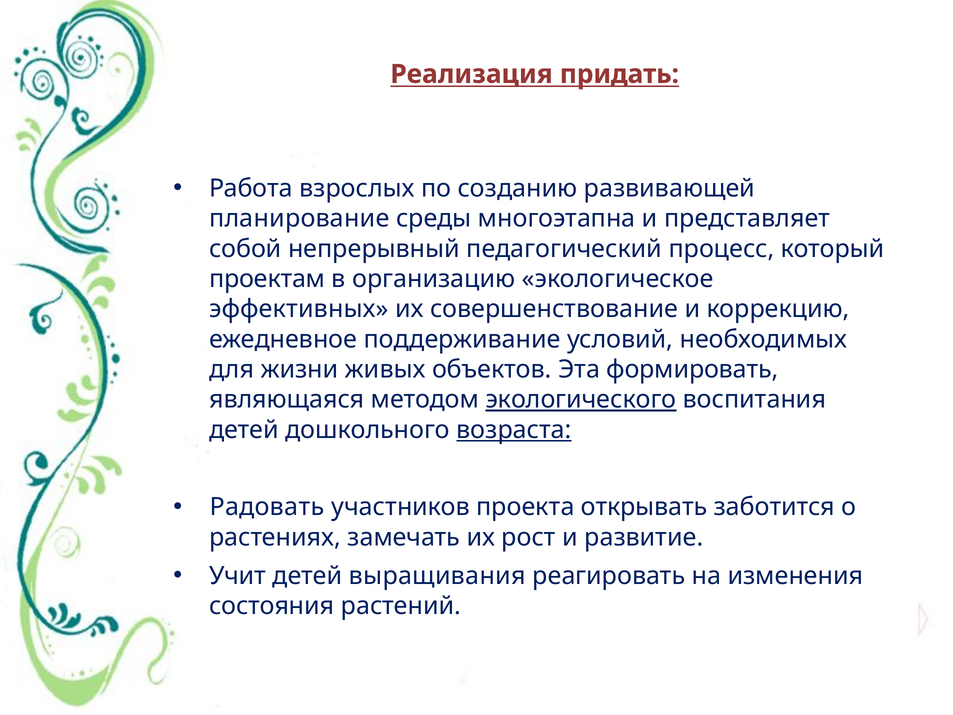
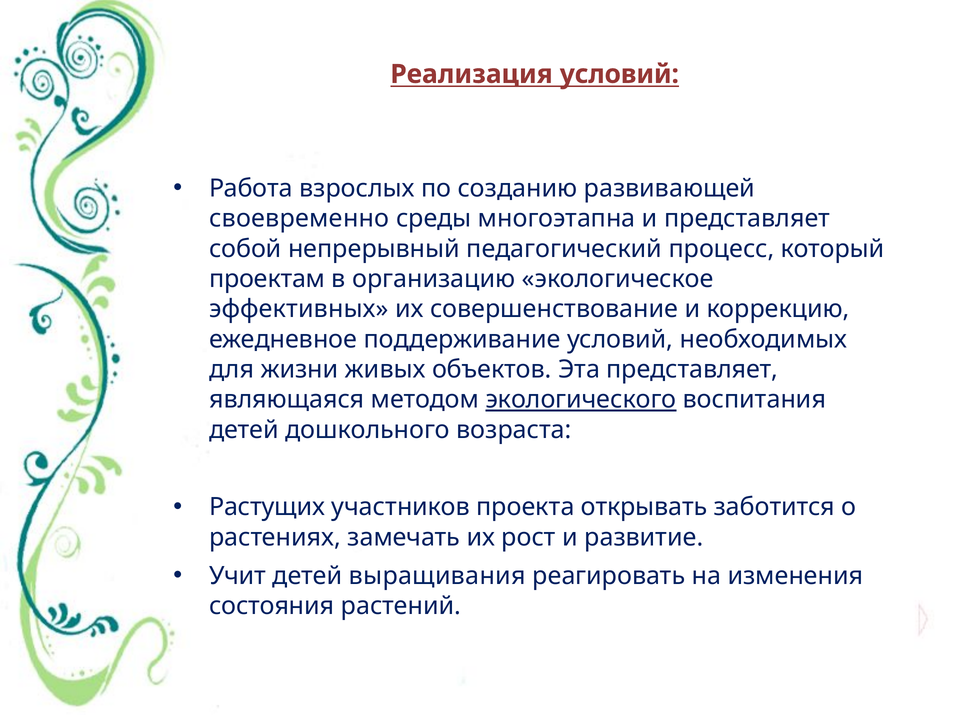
Реализация придать: придать -> условий (619, 74)
планирование: планирование -> своевременно (299, 219)
Эта формировать: формировать -> представляет (692, 369)
возраста underline: present -> none (514, 430)
Радовать: Радовать -> Растущих (267, 507)
